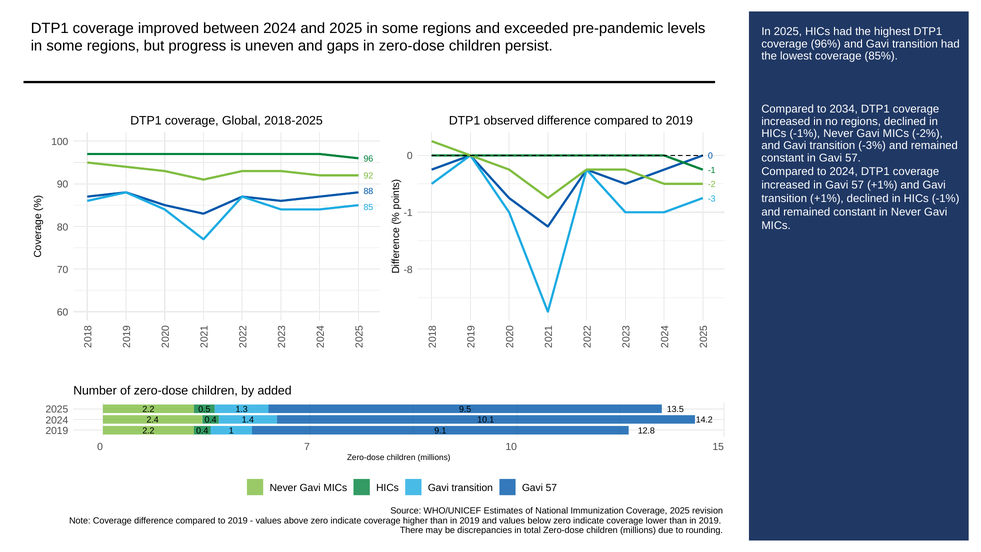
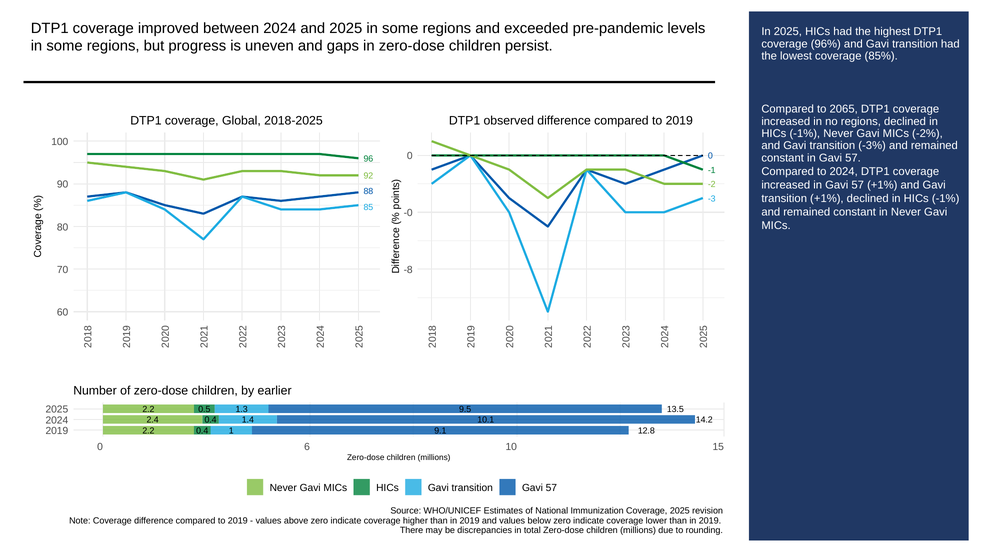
2034: 2034 -> 2065 (844, 109)
-1: -1 -> -0 (408, 213)
added: added -> earlier (275, 391)
7: 7 -> 6 (307, 447)
